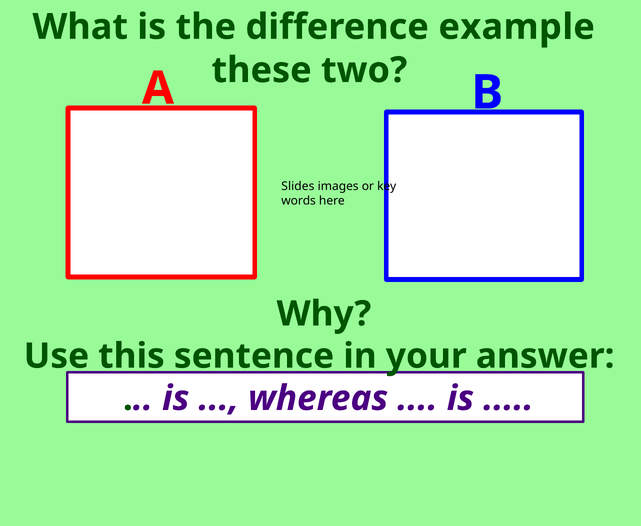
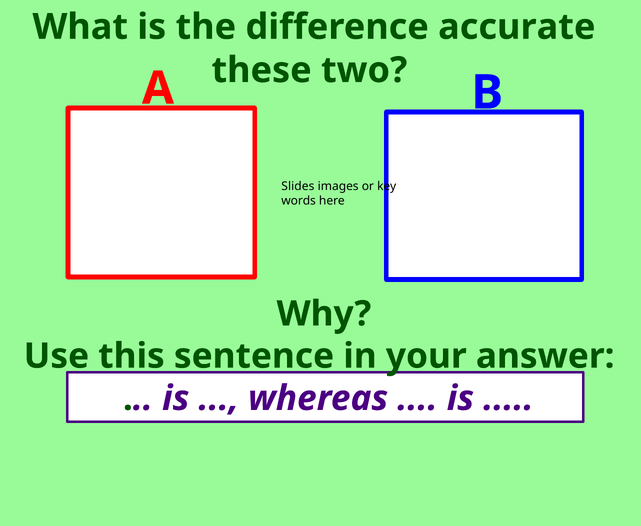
example: example -> accurate (517, 27)
